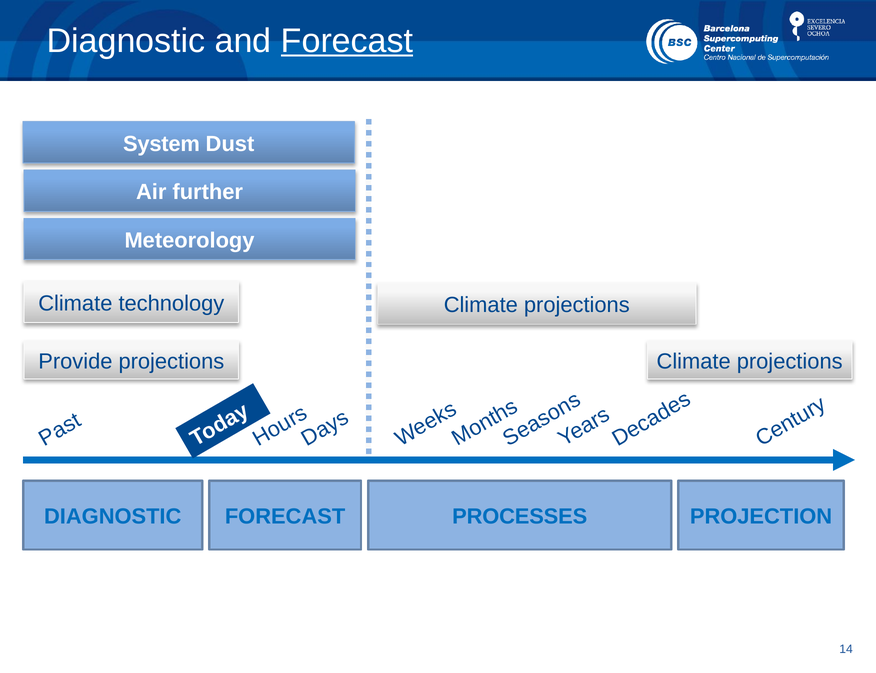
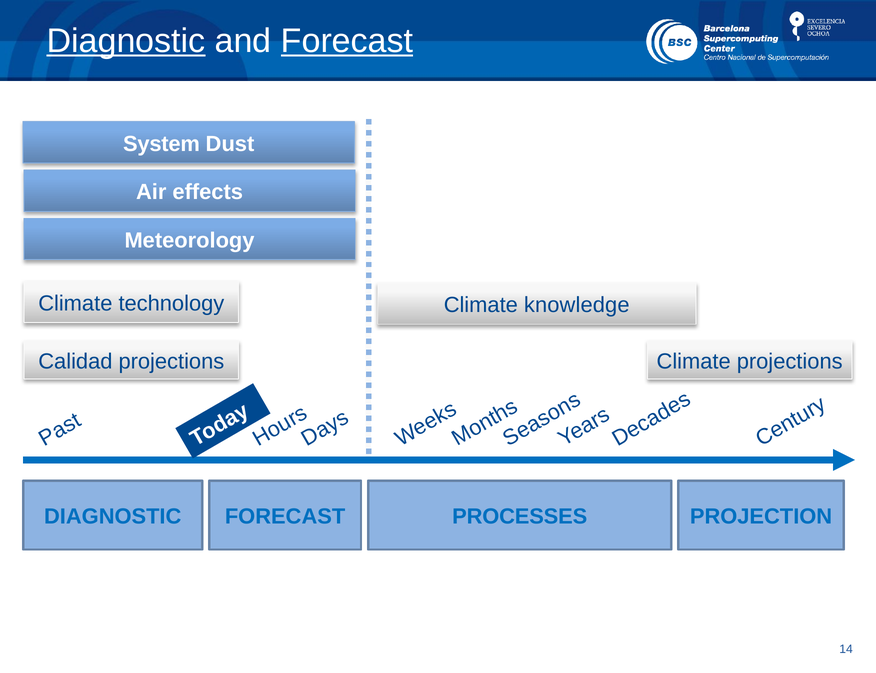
Diagnostic underline: none -> present (126, 41)
further: further -> effects (208, 192)
projections: projections -> knowledge (577, 305)
Provide: Provide -> Calidad (75, 361)
